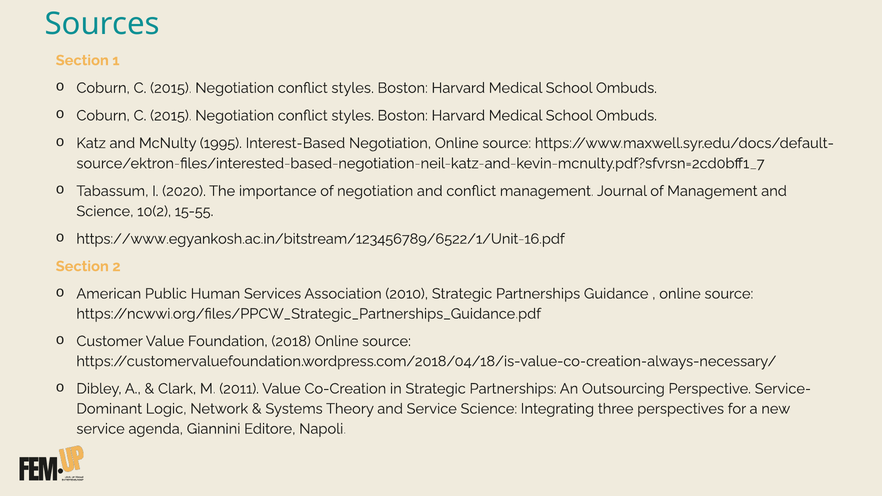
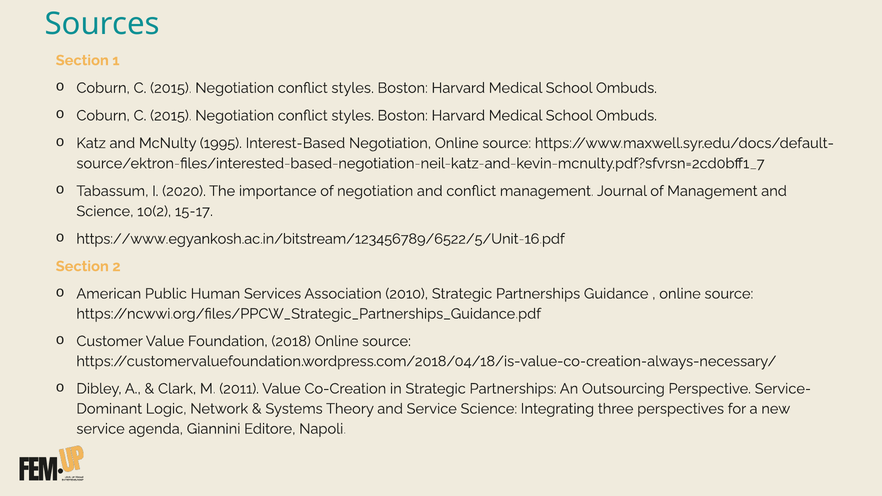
15-55: 15-55 -> 15-17 (194, 211)
https://www.egyankosh.ac.in/bitstream/123456789/6522/1/Unit-16.pdf: https://www.egyankosh.ac.in/bitstream/123456789/6522/1/Unit-16.pdf -> https://www.egyankosh.ac.in/bitstream/123456789/6522/5/Unit-16.pdf (321, 239)
